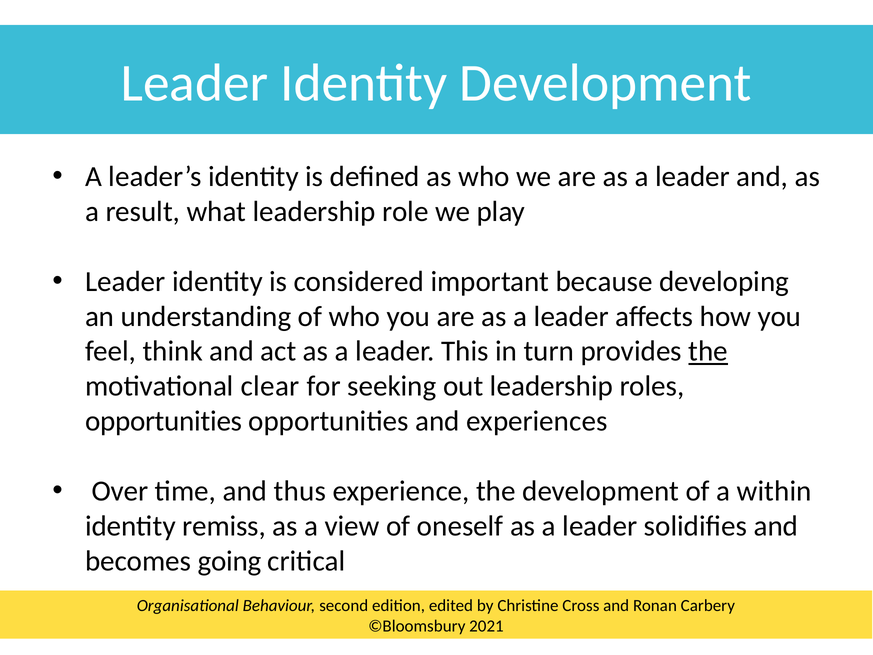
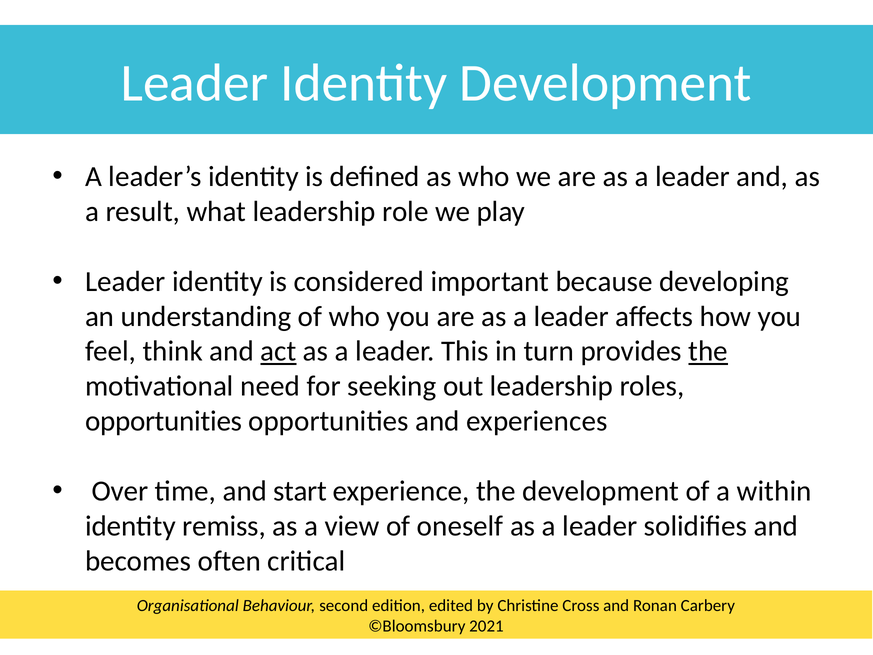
act underline: none -> present (278, 351)
clear: clear -> need (270, 386)
thus: thus -> start (300, 491)
going: going -> often (229, 561)
